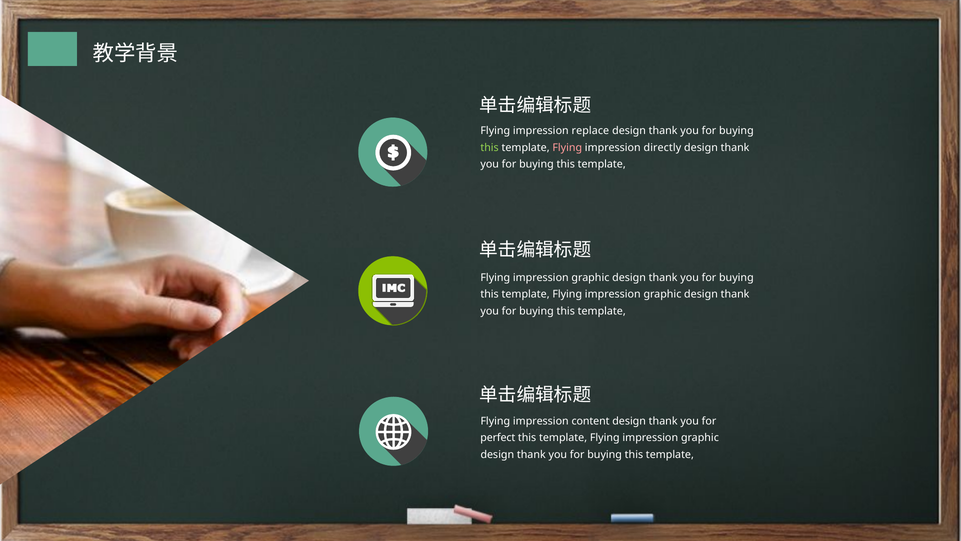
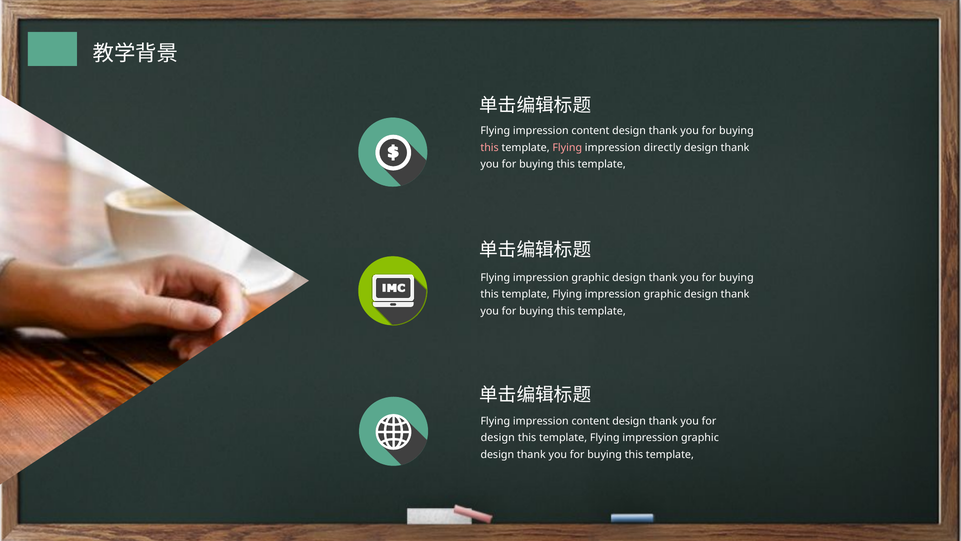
replace: replace -> content (590, 131)
this colour: light green -> pink (490, 147)
perfect: perfect -> design (498, 438)
